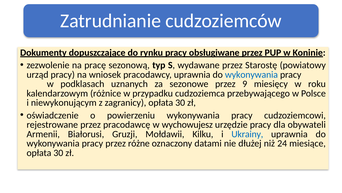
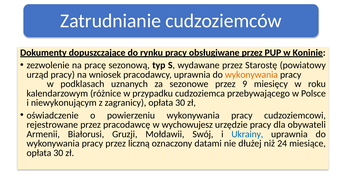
wykonywania colour: blue -> orange (251, 74)
Kilku: Kilku -> Swój (203, 134)
różne: różne -> liczną (139, 143)
